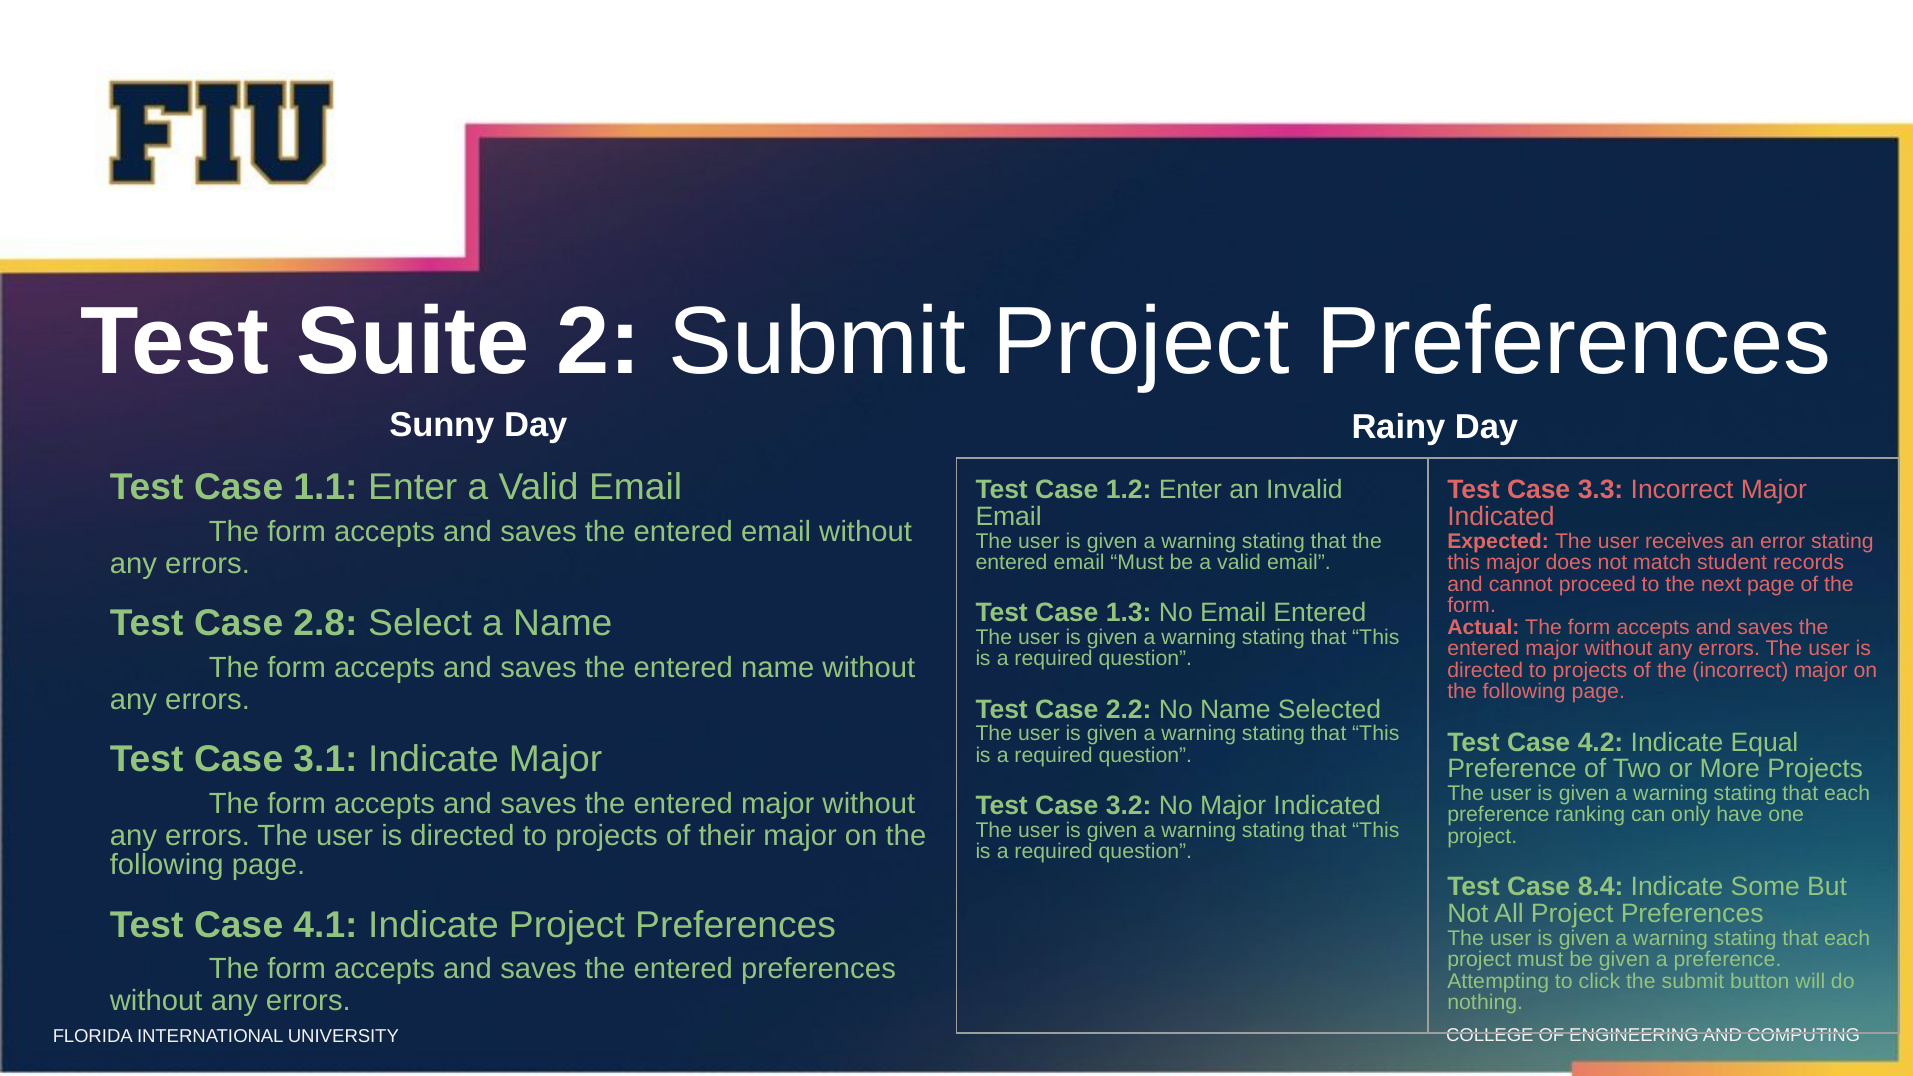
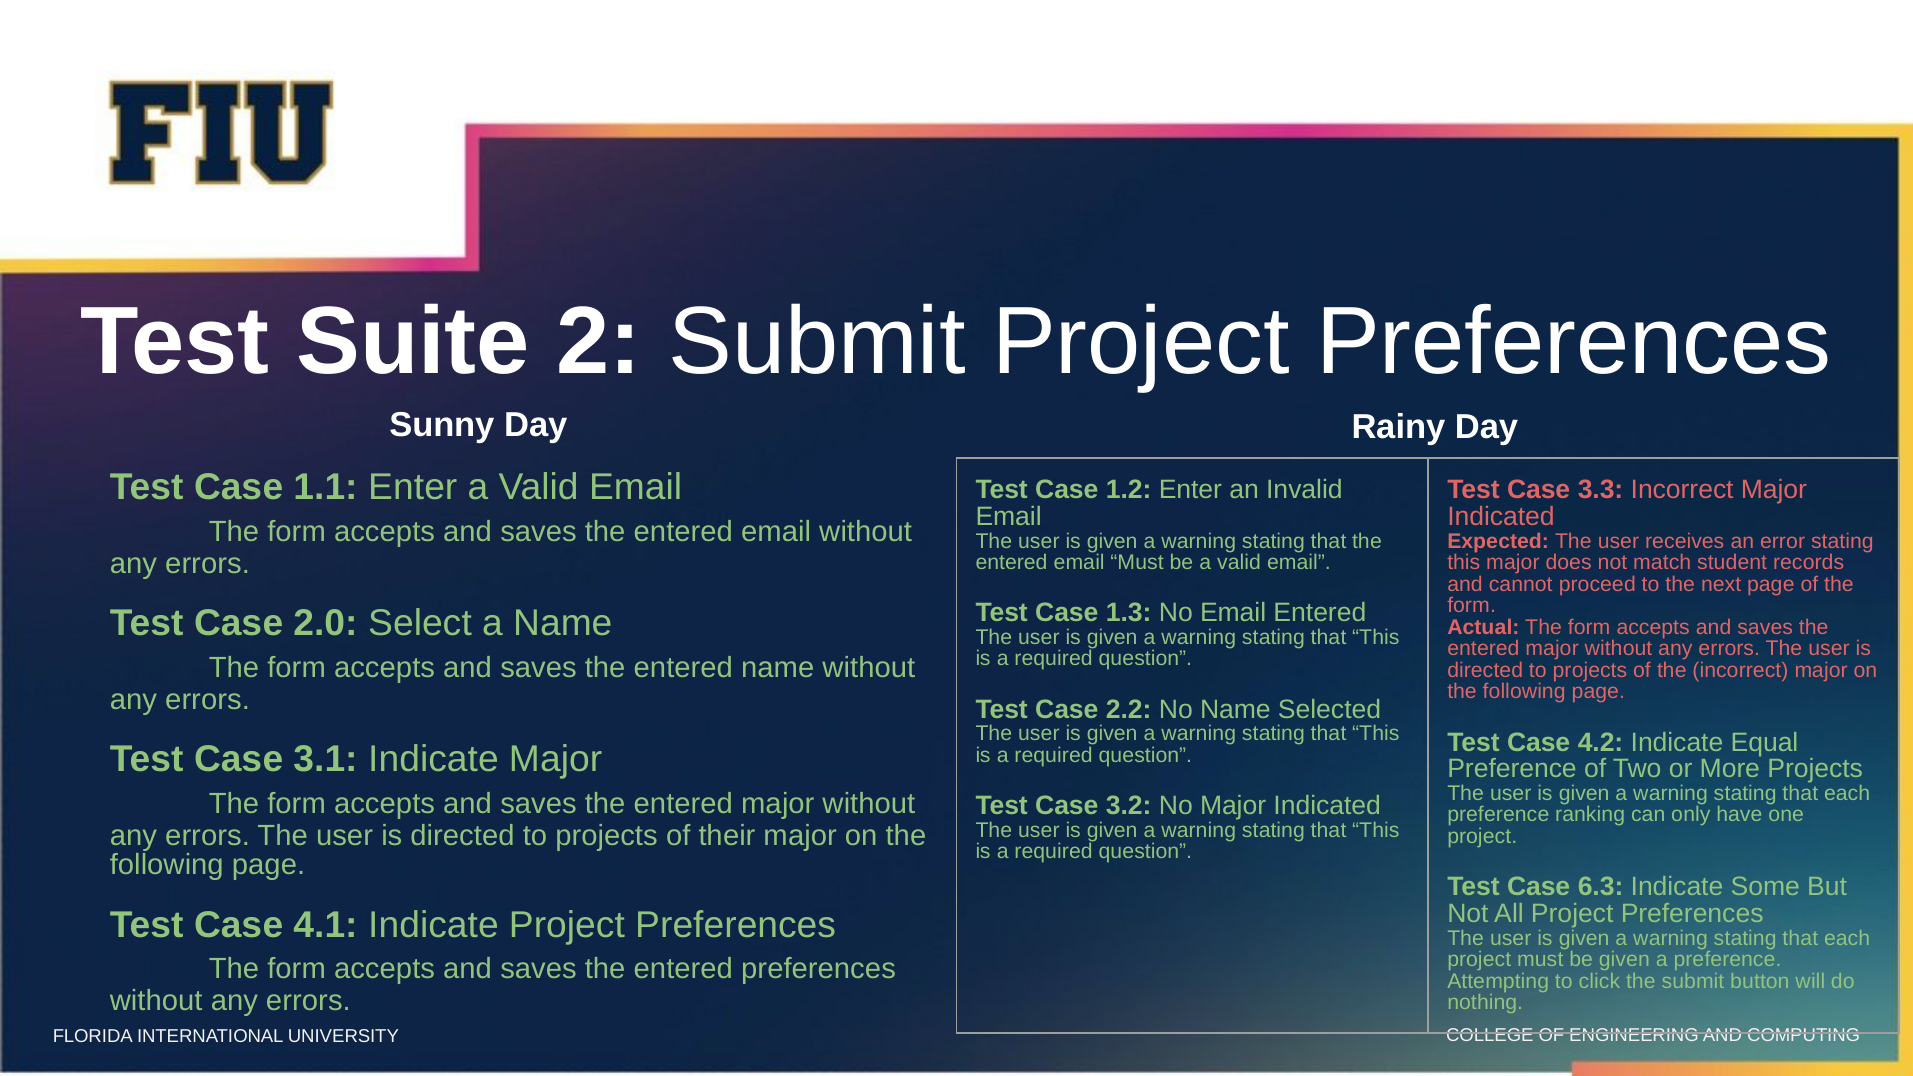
2.8: 2.8 -> 2.0 (325, 624)
8.4: 8.4 -> 6.3 (1601, 887)
